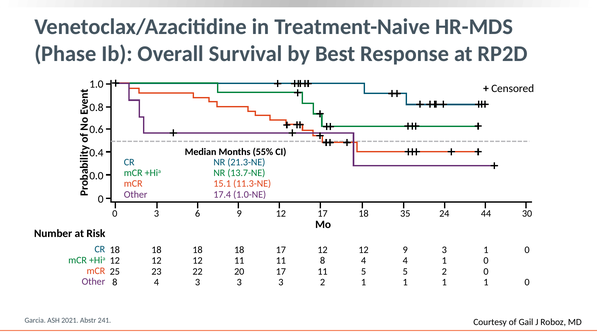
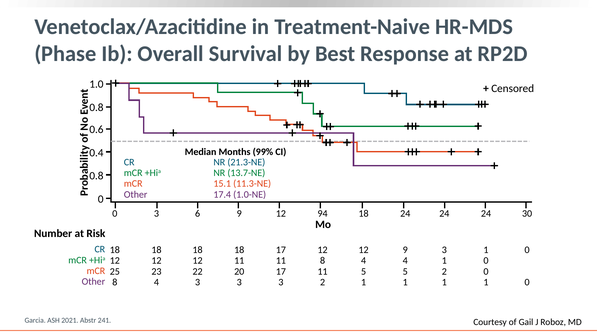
55%: 55% -> 99% (263, 152)
0.0: 0.0 -> 0.8 (96, 176)
12 17: 17 -> 94 (323, 213)
18 35: 35 -> 24 (405, 213)
44: 44 -> 24 (486, 213)
